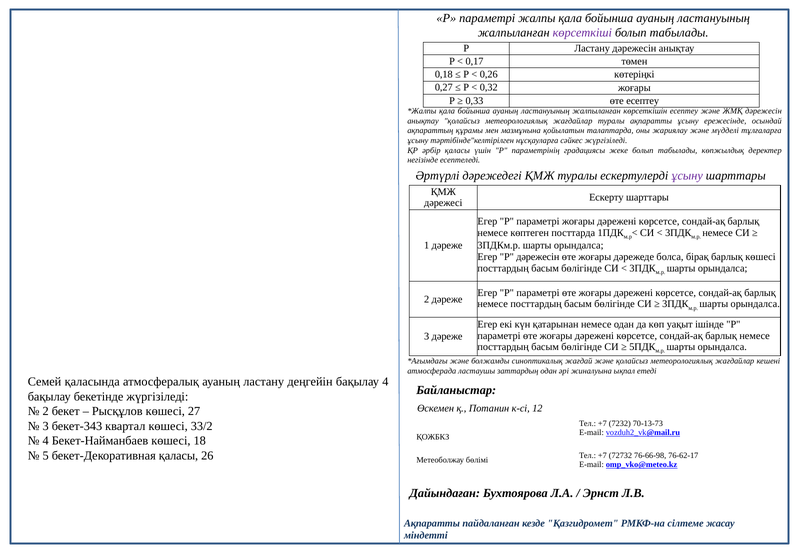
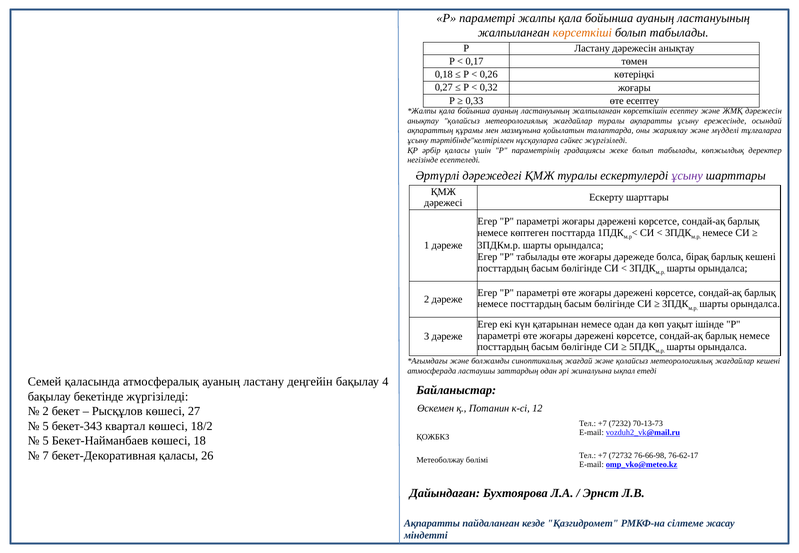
көрсеткіші colour: purple -> orange (582, 33)
P дәрежесін: дәрежесін -> табылады (538, 257)
барлық көшесі: көшесі -> кешені (761, 257)
3: 3 -> 5 (46, 426)
33/2: 33/2 -> 18/2 (202, 426)
4: 4 -> 5 (46, 441)
5: 5 -> 7 (46, 456)
